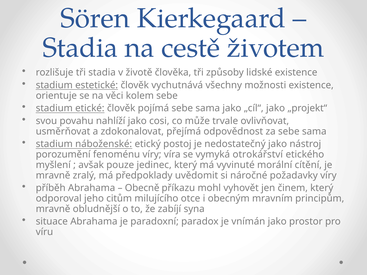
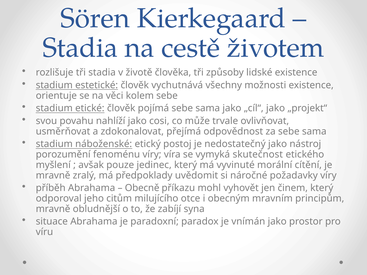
otrokářství: otrokářství -> skutečnost (258, 155)
